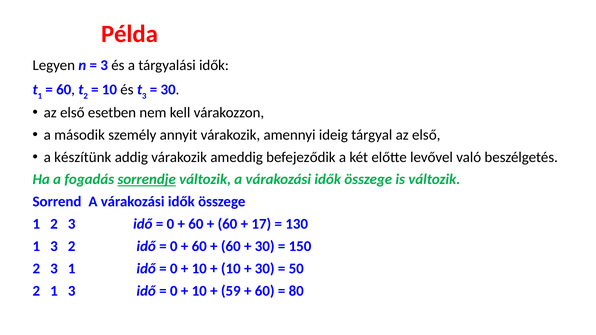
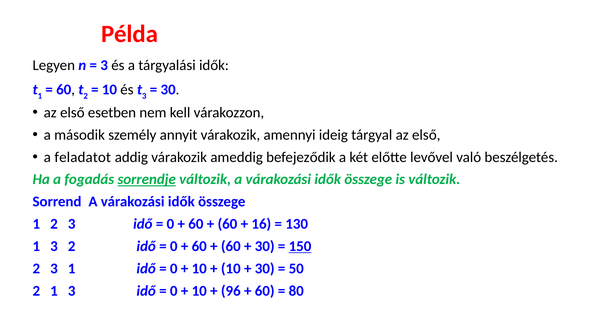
készítünk: készítünk -> feladatot (83, 157)
17: 17 -> 16 (261, 224)
150 underline: none -> present (300, 246)
59: 59 -> 96 (231, 291)
